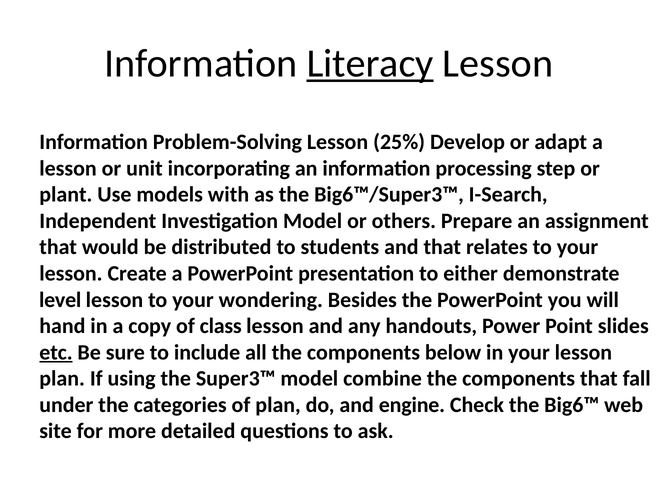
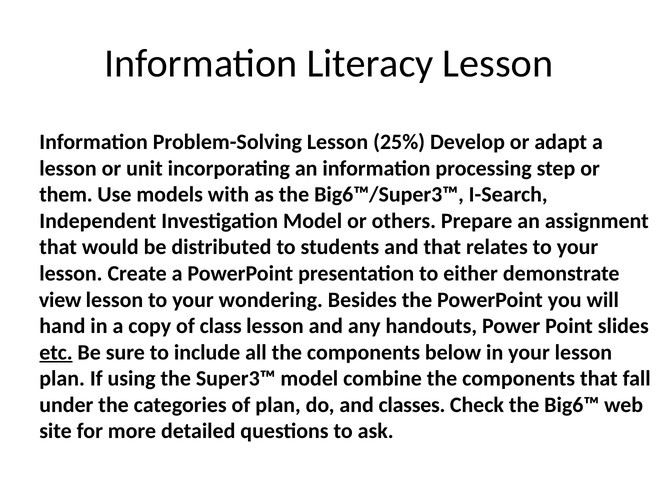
Literacy underline: present -> none (370, 64)
plant: plant -> them (66, 195)
level: level -> view (60, 300)
engine: engine -> classes (412, 405)
